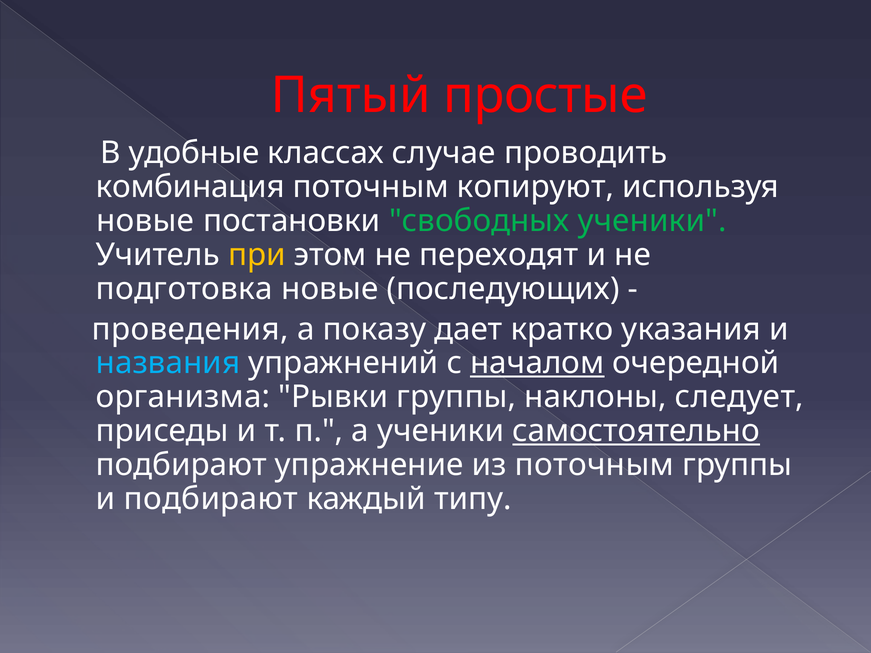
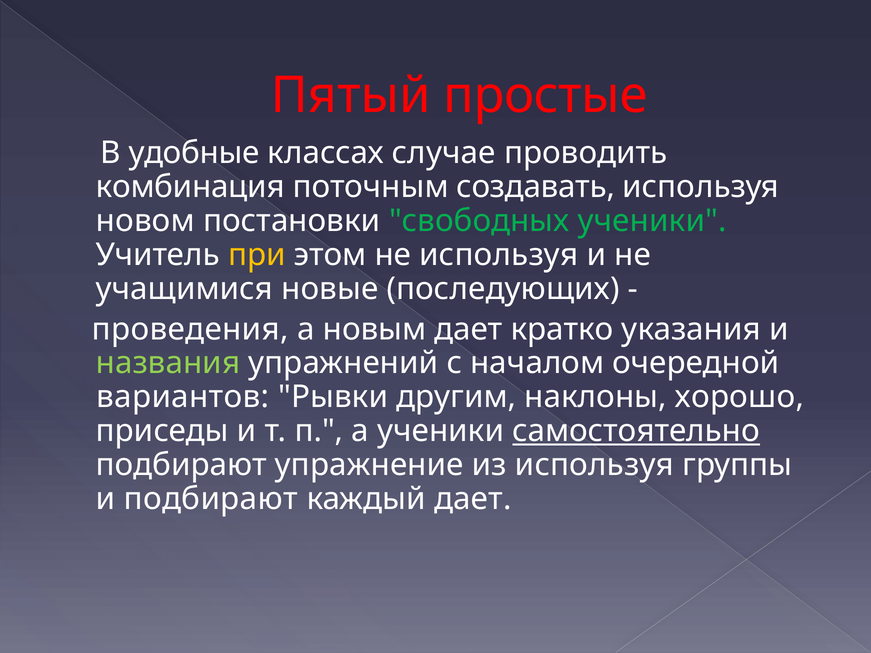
копируют: копируют -> создавать (536, 187)
новые: новые -> новом (145, 221)
не переходят: переходят -> используя (499, 255)
подготовка: подготовка -> учащимися (184, 289)
показу: показу -> новым (375, 329)
названия colour: light blue -> light green (168, 363)
началом underline: present -> none (537, 363)
организма: организма -> вариантов (183, 397)
Рывки группы: группы -> другим (456, 397)
следует: следует -> хорошо (739, 397)
из поточным: поточным -> используя (594, 465)
каждый типу: типу -> дает (473, 499)
